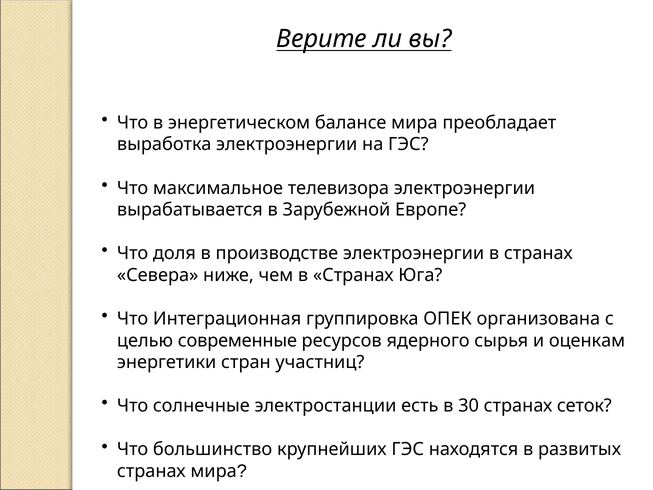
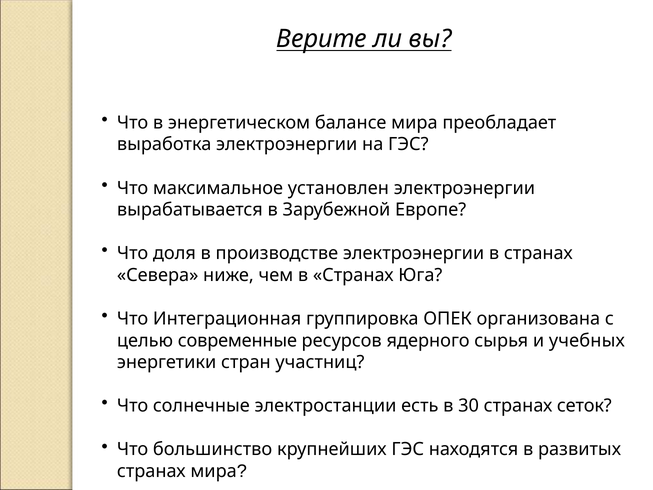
телевизора: телевизора -> установлен (338, 188)
оценкам: оценкам -> учебных (587, 340)
